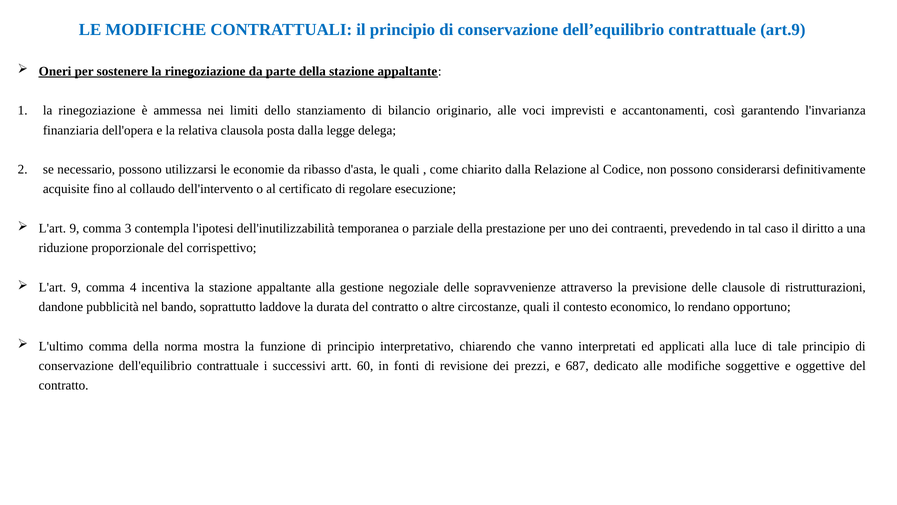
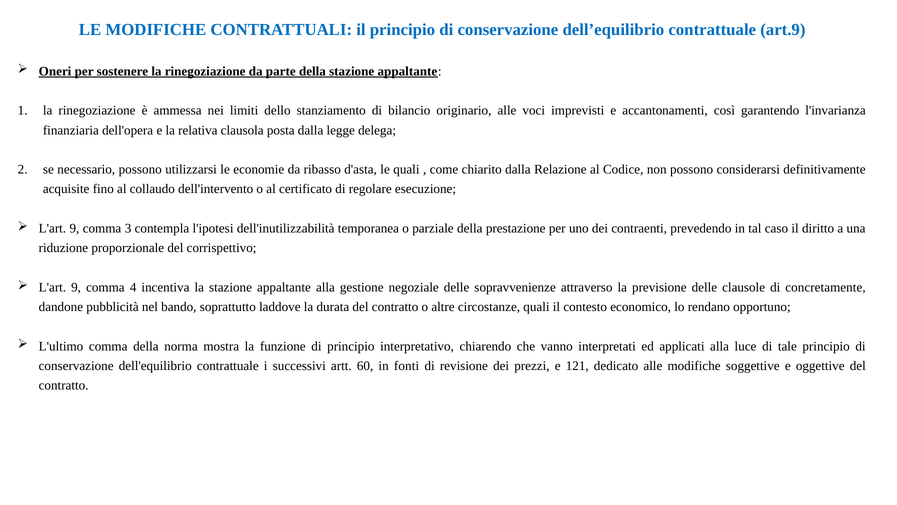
ristrutturazioni: ristrutturazioni -> concretamente (826, 287)
687: 687 -> 121 (577, 366)
